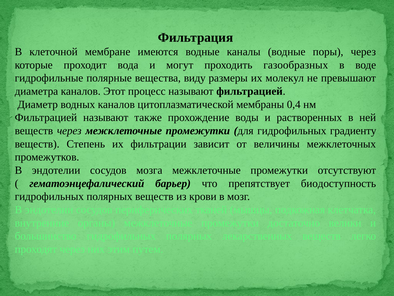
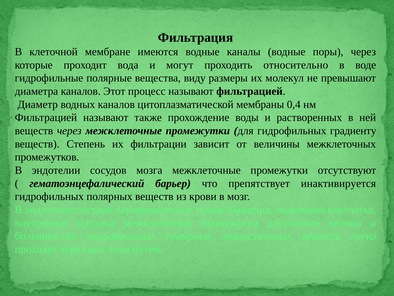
газообразных: газообразных -> относительно (296, 65)
биодоступность: биодоступность -> инактивируется (338, 183)
